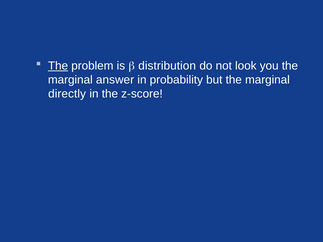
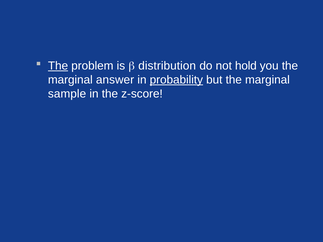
look: look -> hold (246, 66)
probability underline: none -> present (176, 80)
directly: directly -> sample (67, 94)
